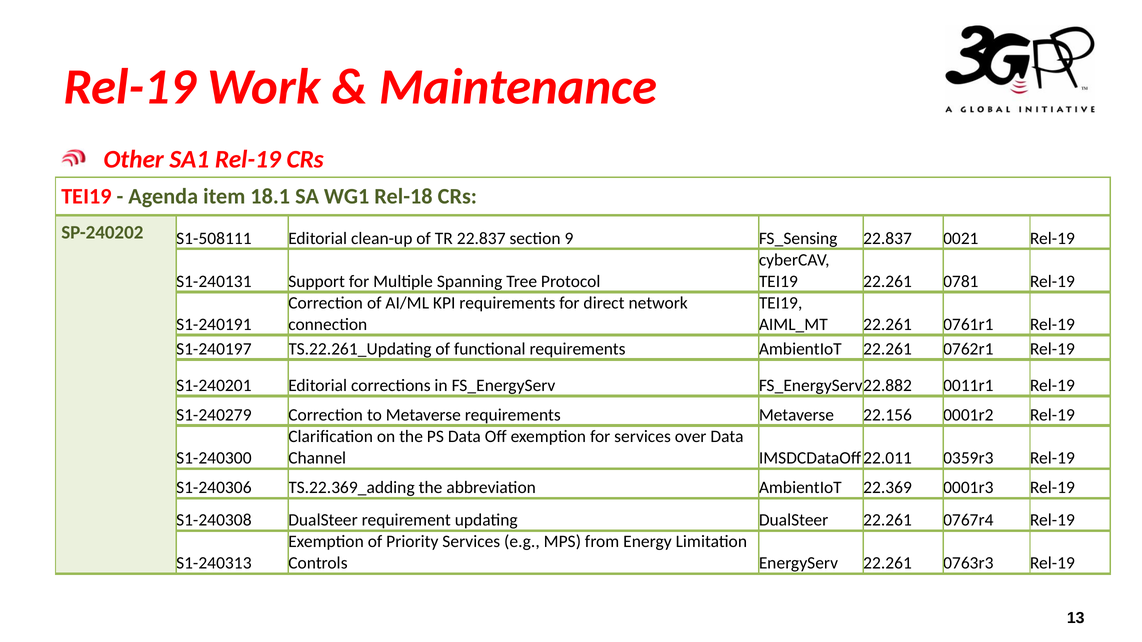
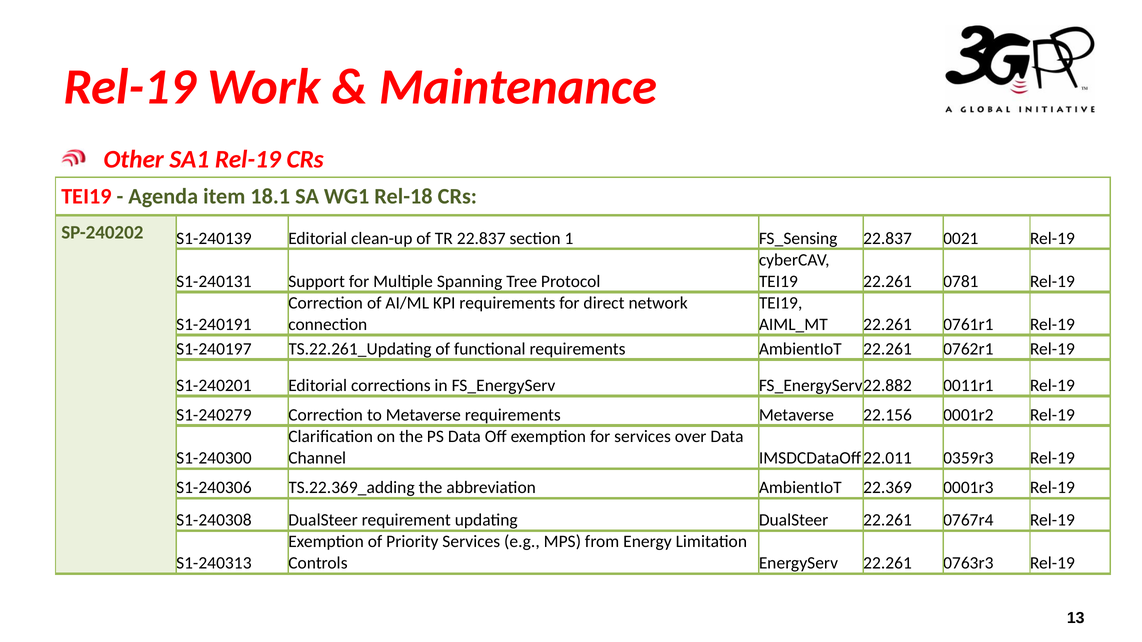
S1-508111: S1-508111 -> S1-240139 (214, 238)
9: 9 -> 1 (569, 238)
